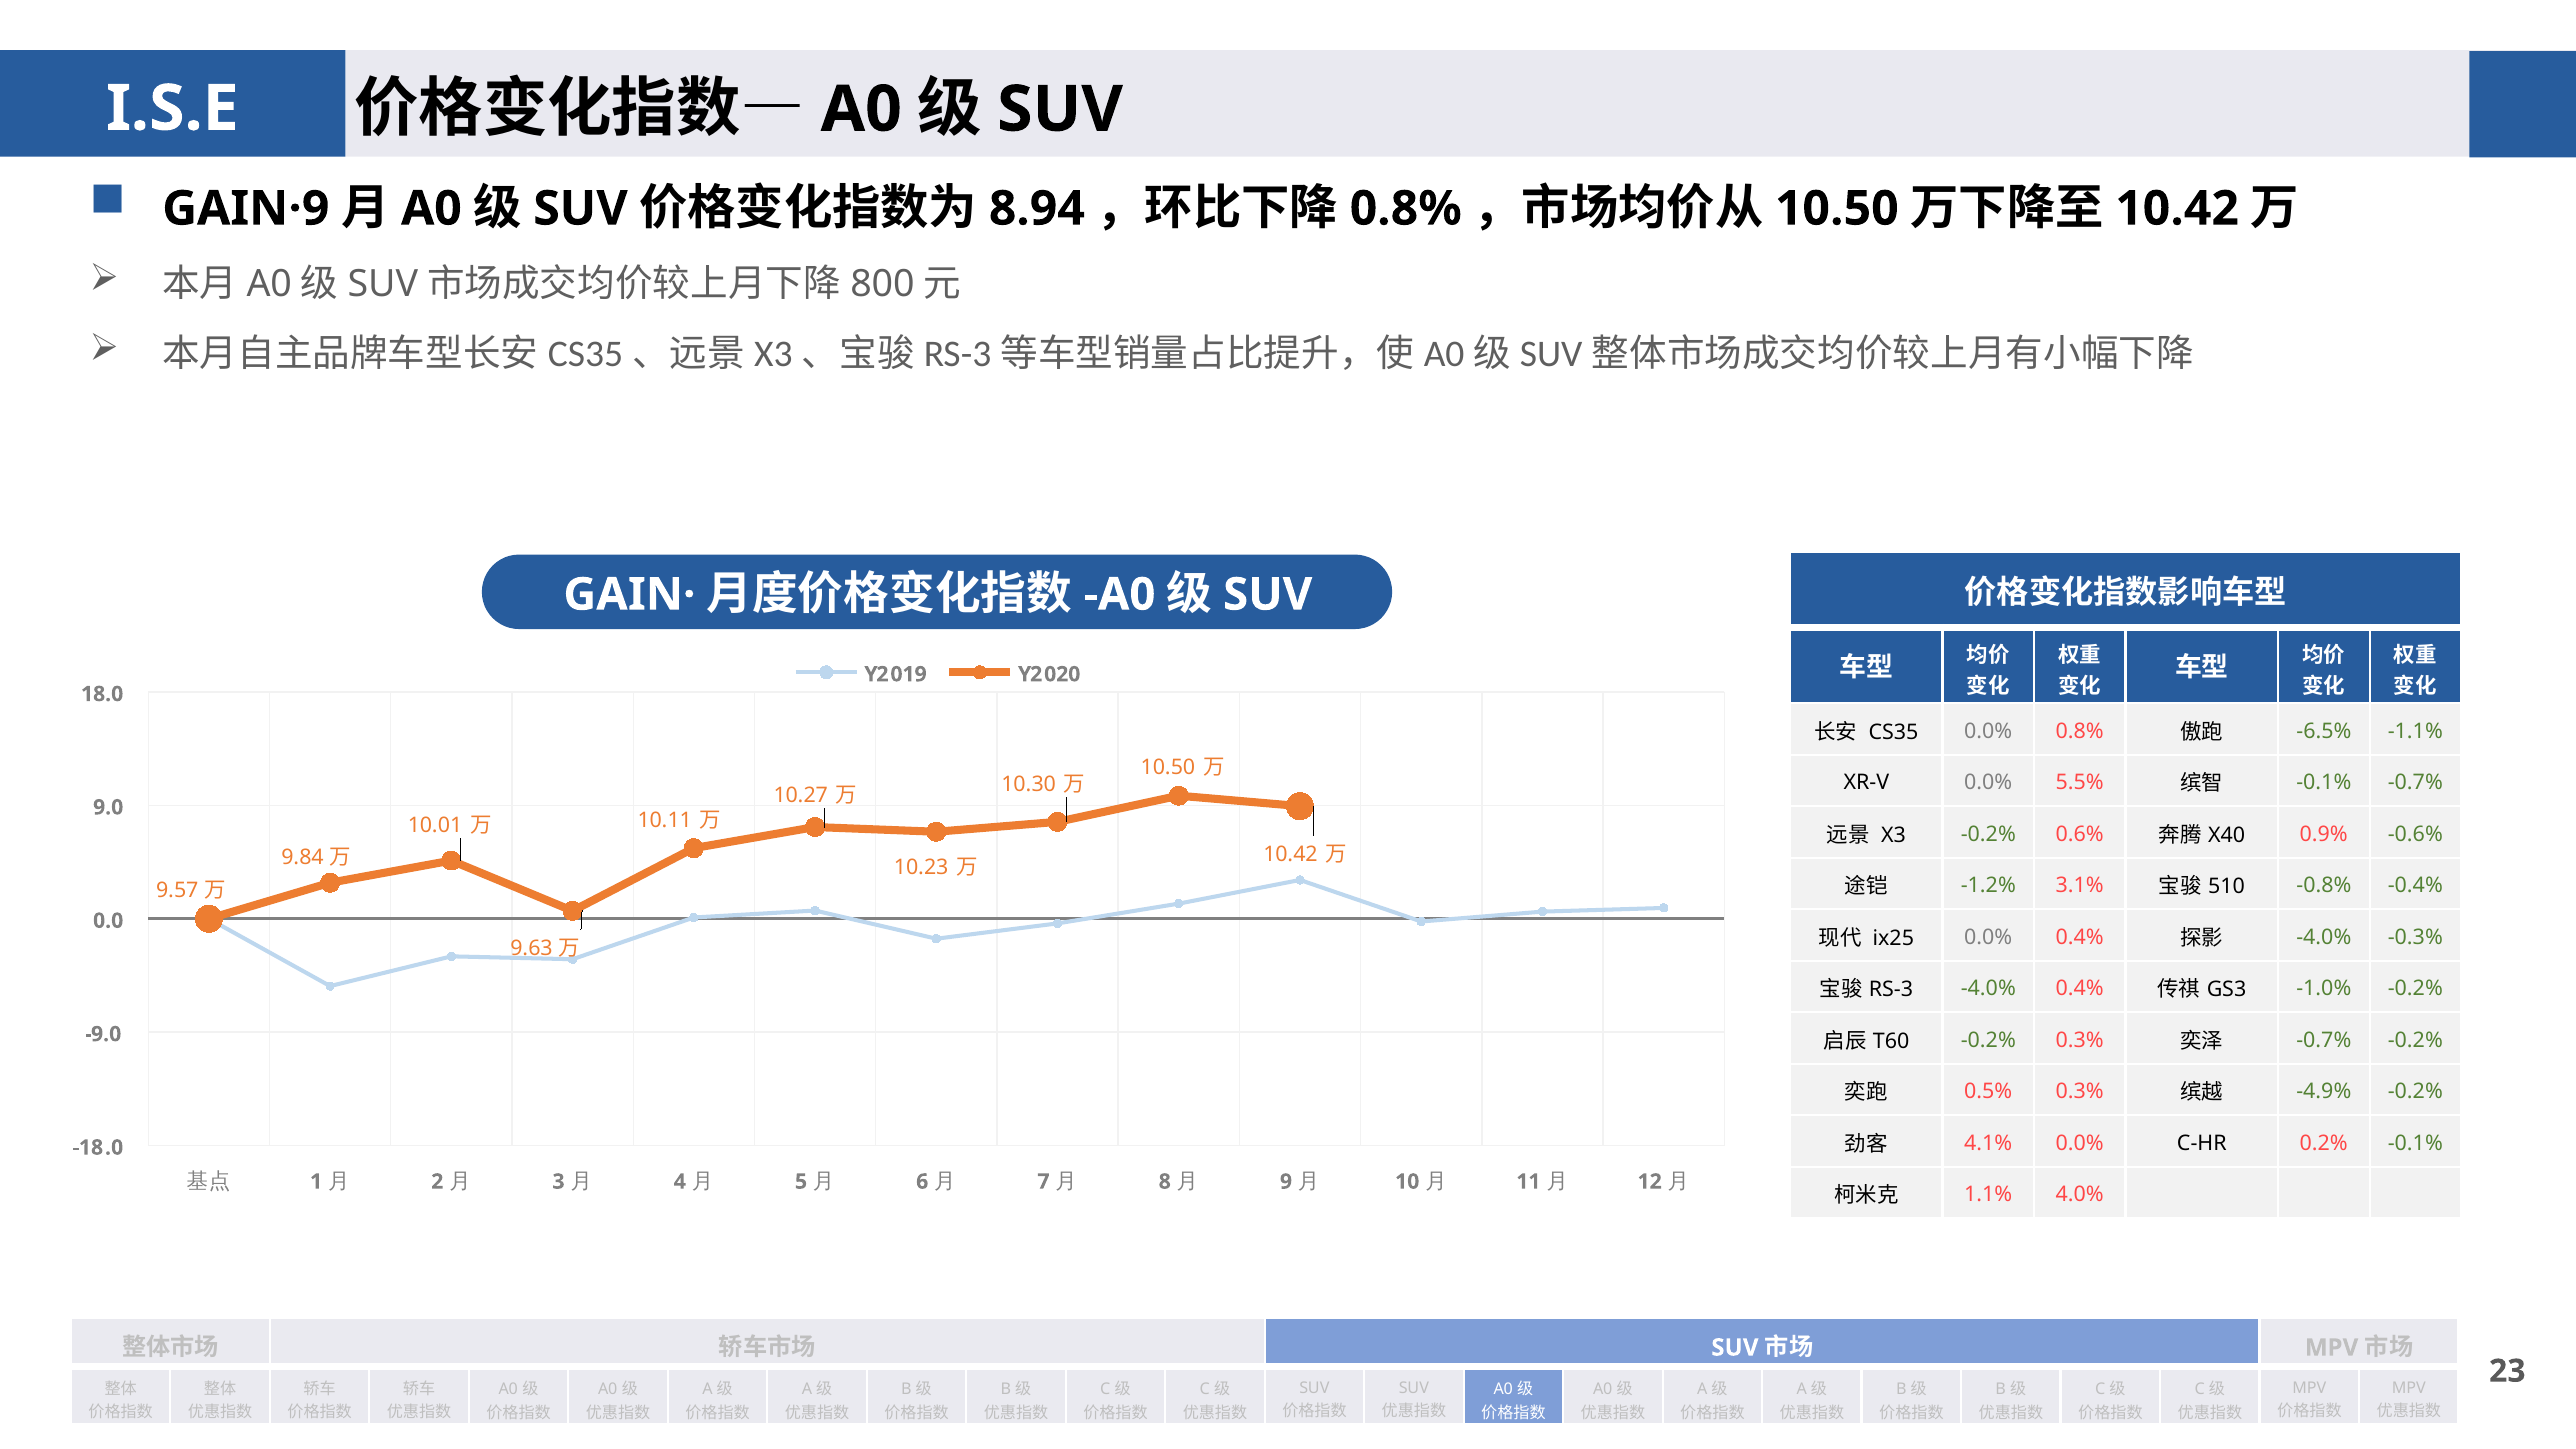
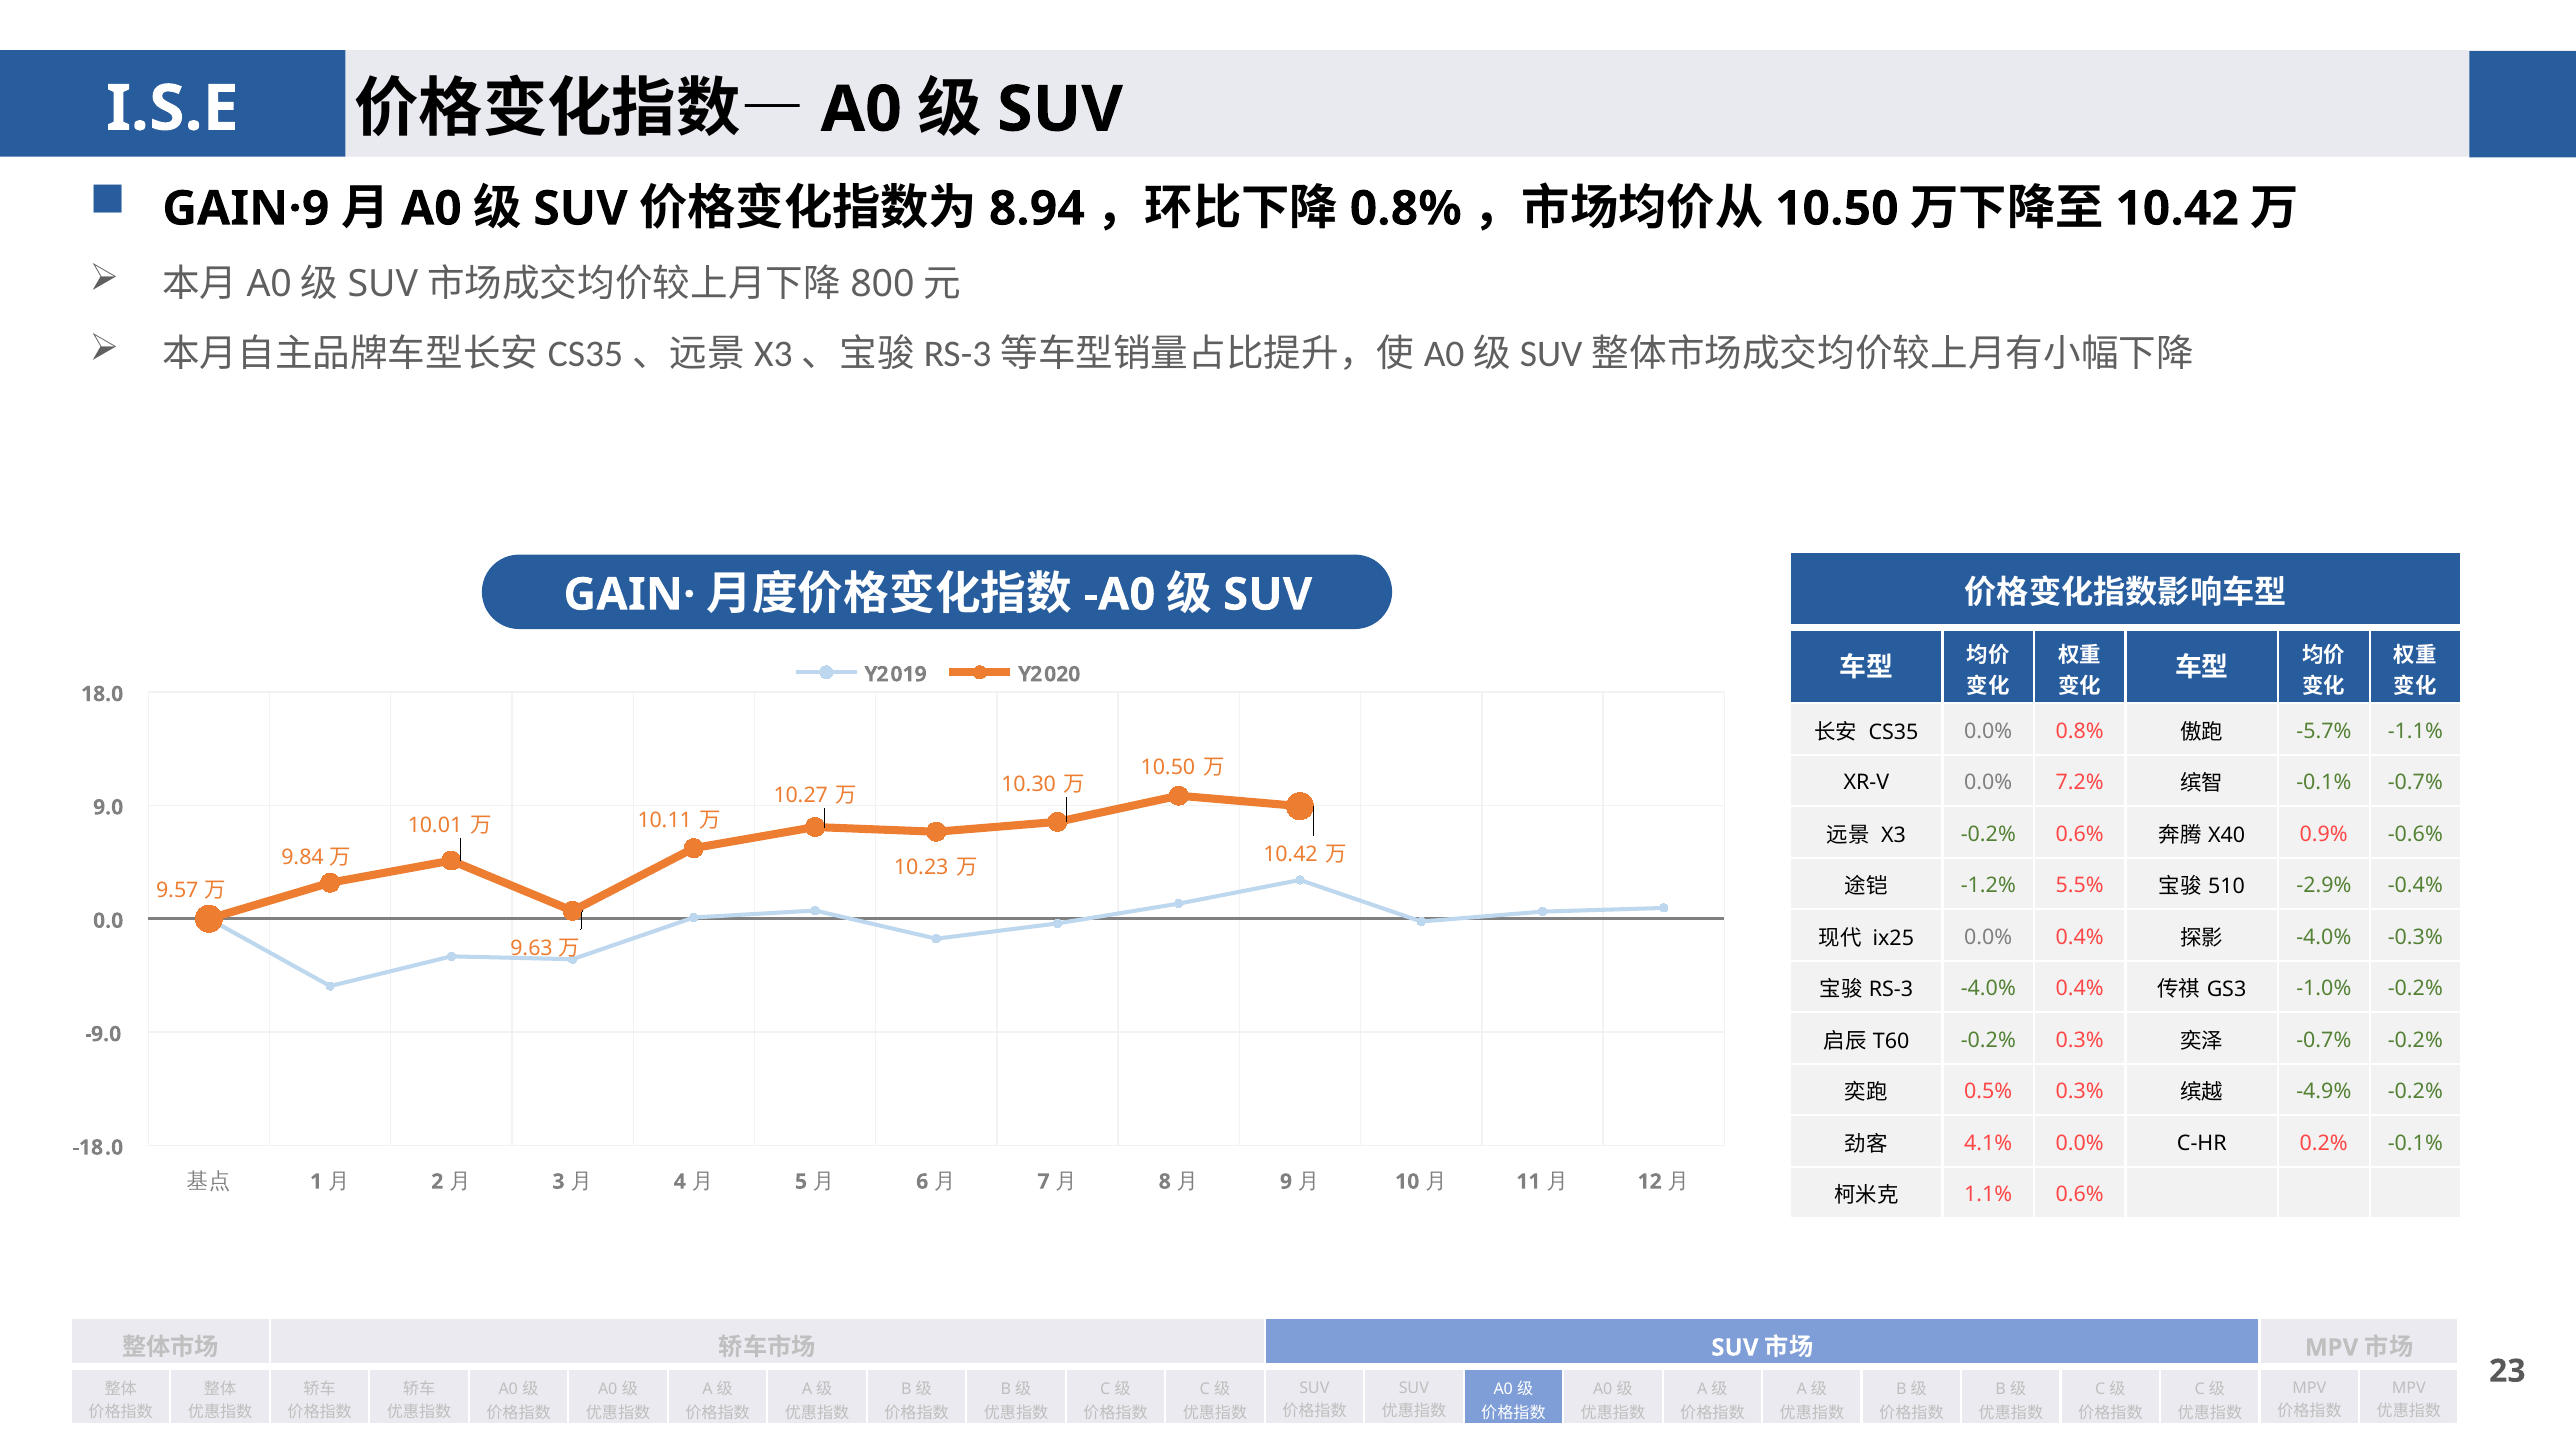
-6.5%: -6.5% -> -5.7% (2324, 731)
5.5%: 5.5% -> 7.2% (2080, 783)
3.1%: 3.1% -> 5.5% (2080, 886)
-0.8%: -0.8% -> -2.9% (2324, 886)
1.1% 4.0%: 4.0% -> 0.6% (2080, 1195)
